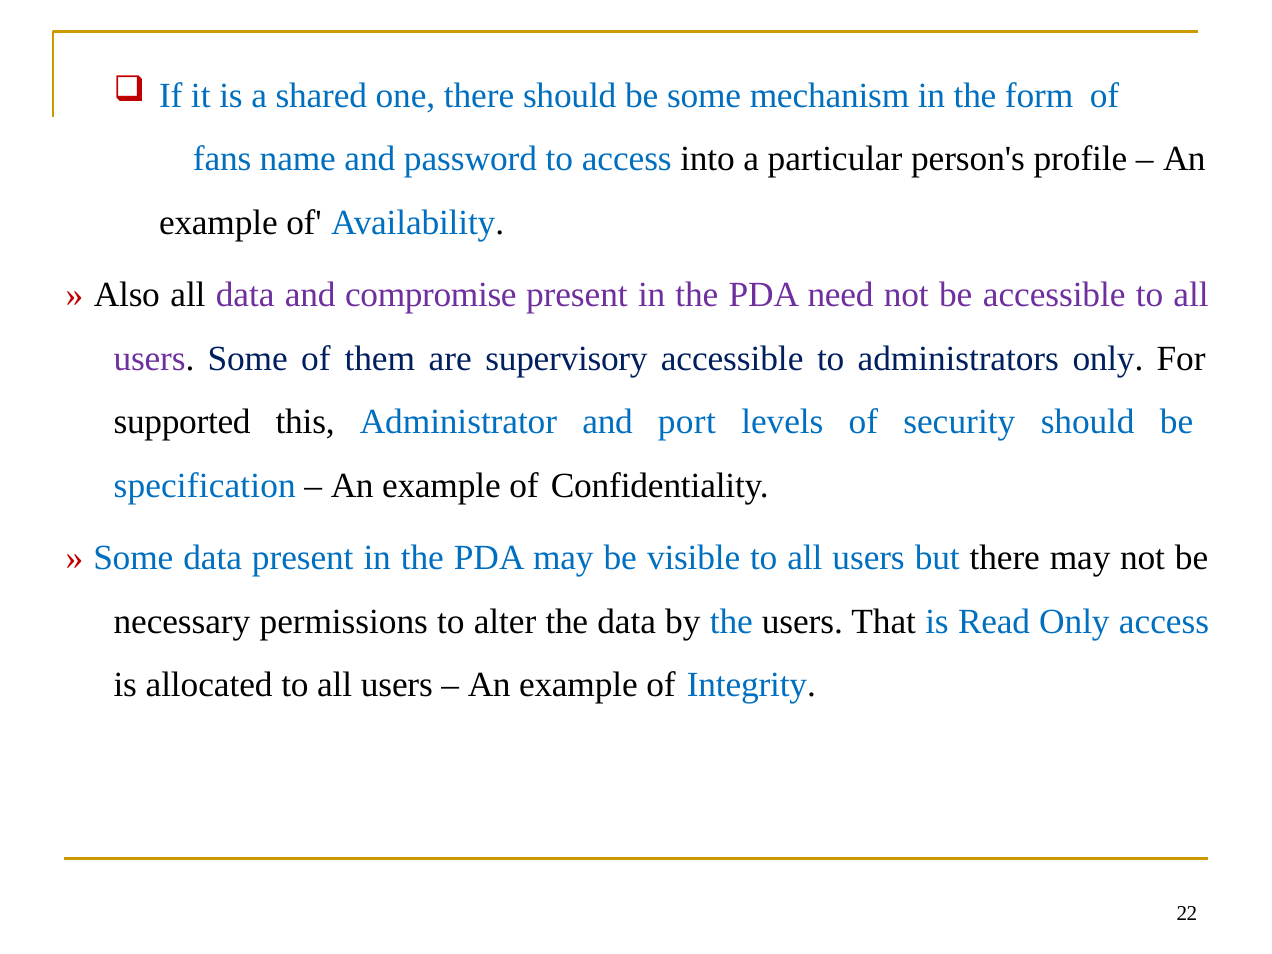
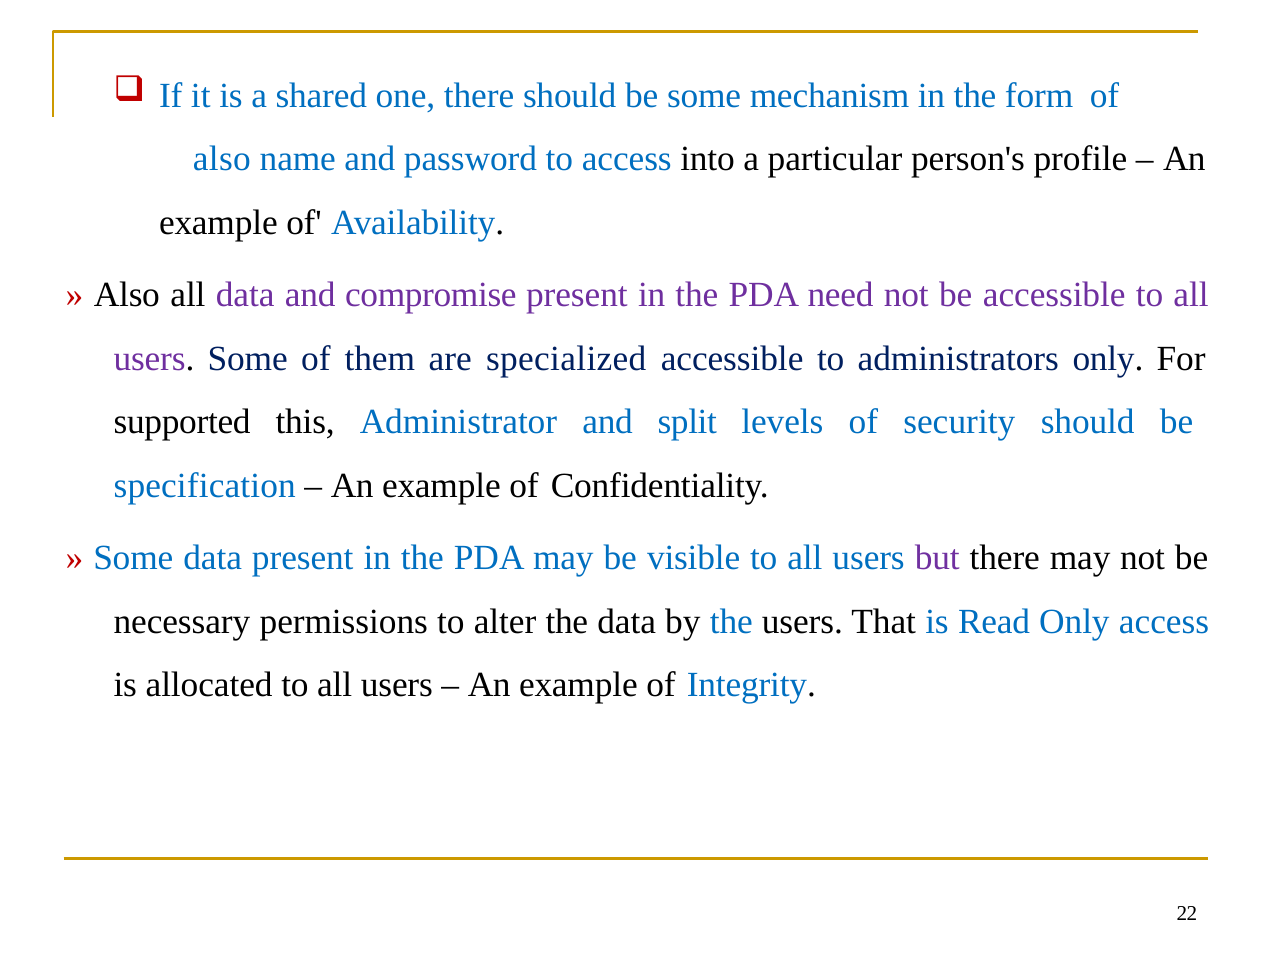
fans: fans -> also (222, 159)
supervisory: supervisory -> specialized (566, 359)
port: port -> split (687, 422)
but colour: blue -> purple (937, 558)
